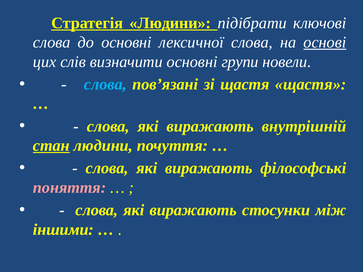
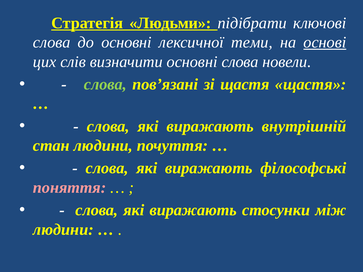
Стратегія Людини: Людини -> Людьми (170, 23)
лексичної слова: слова -> теми (252, 42)
основні групи: групи -> слова (240, 62)
слова colour: light blue -> light green (105, 84)
стан underline: present -> none (51, 146)
іншими: іншими -> людини (63, 230)
